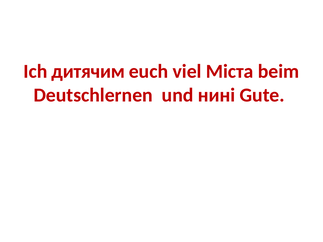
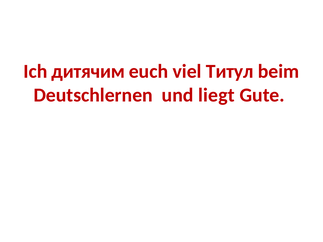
Міста: Міста -> Титул (230, 71)
нині: нині -> liegt (216, 95)
